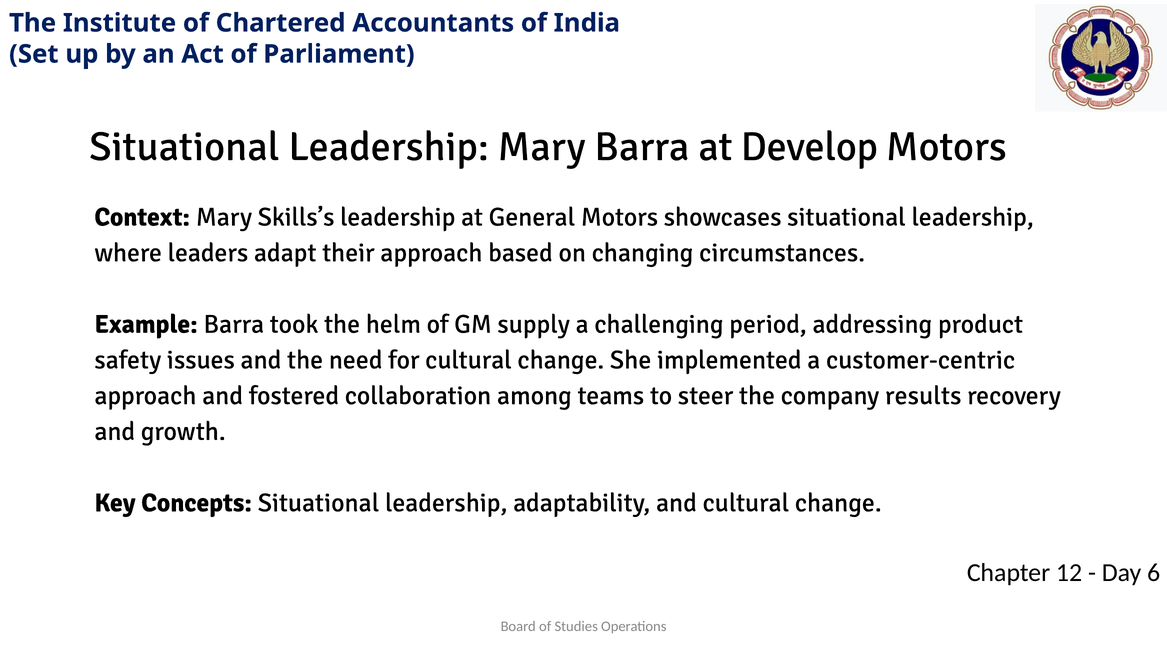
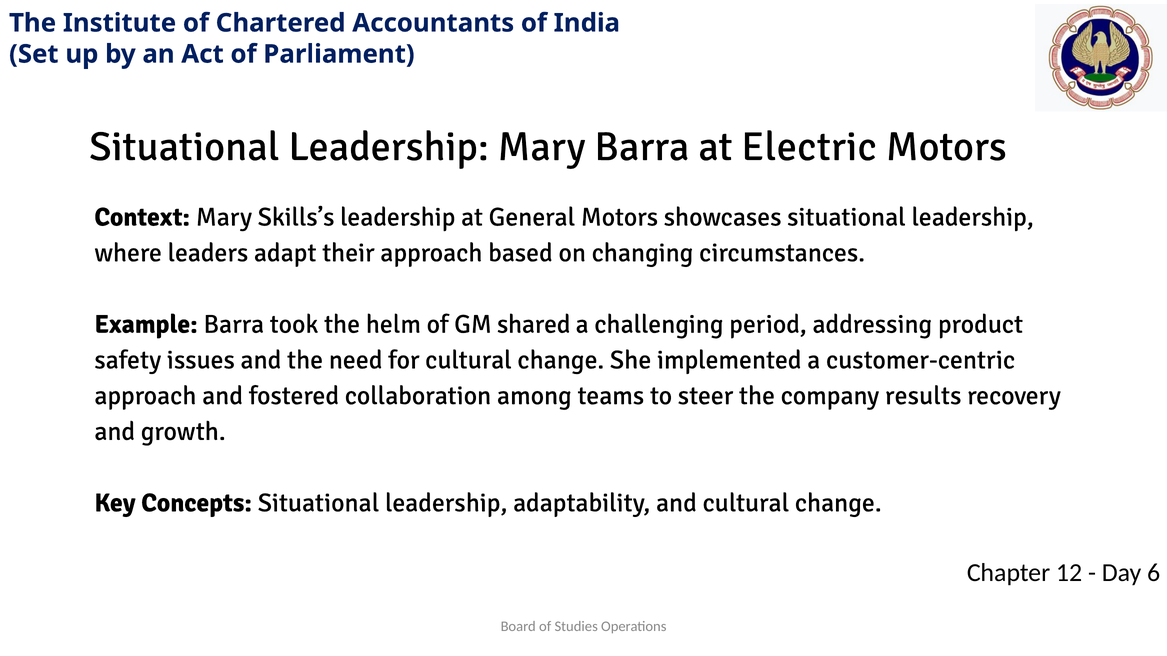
Develop: Develop -> Electric (809, 147)
supply: supply -> shared (534, 324)
